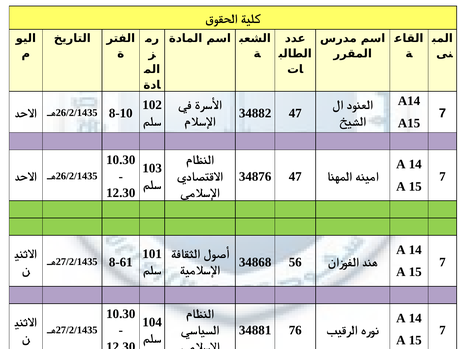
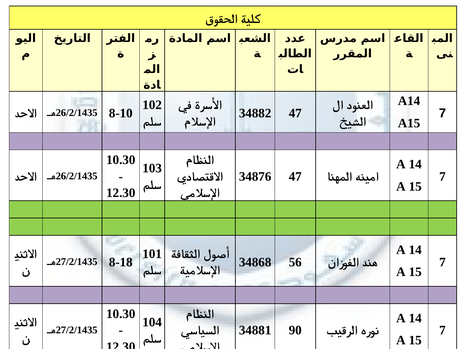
8-61: 8-61 -> 8-18 (121, 262)
76: 76 -> 90 (295, 331)
